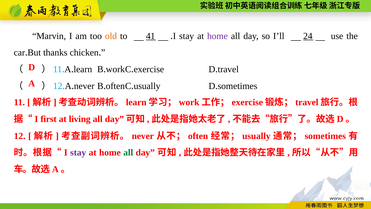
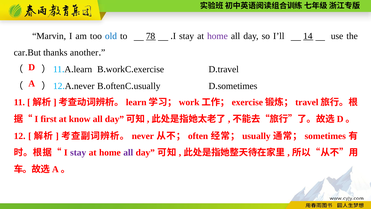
old colour: orange -> blue (111, 36)
41: 41 -> 78 (151, 36)
24: 24 -> 14 (308, 36)
chicken: chicken -> another (84, 53)
living: living -> know (80, 119)
all colour: green -> purple (128, 152)
